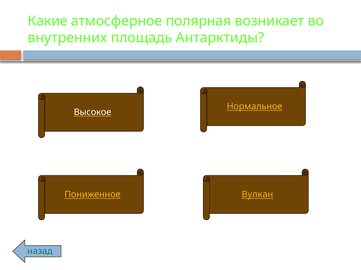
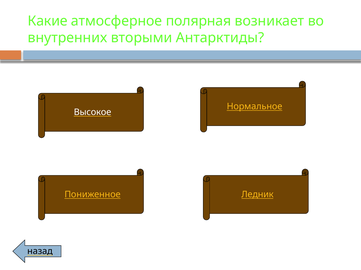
площадь: площадь -> вторыми (142, 38)
Вулкан: Вулкан -> Ледник (257, 195)
назад colour: blue -> black (40, 252)
